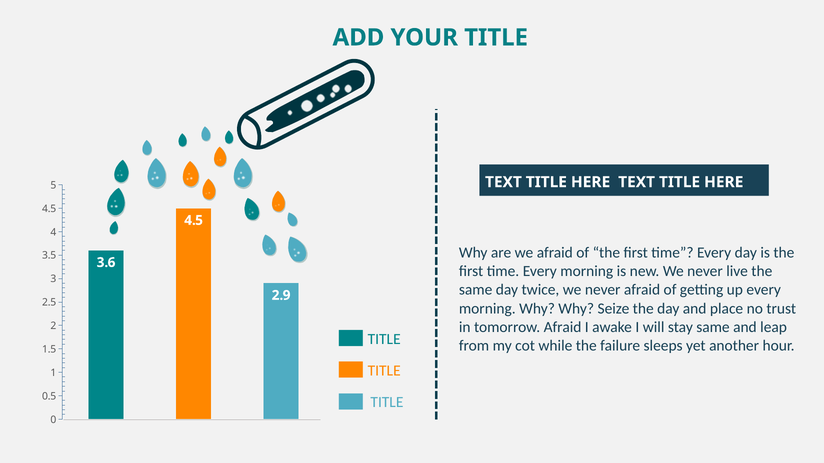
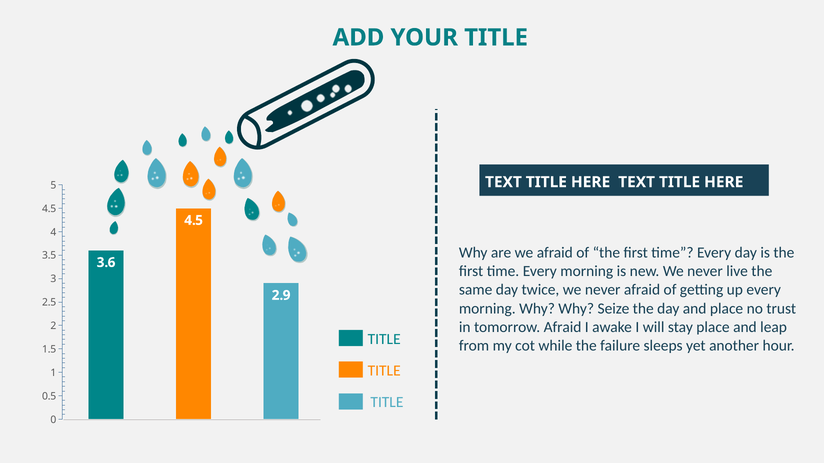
stay same: same -> place (713, 327)
